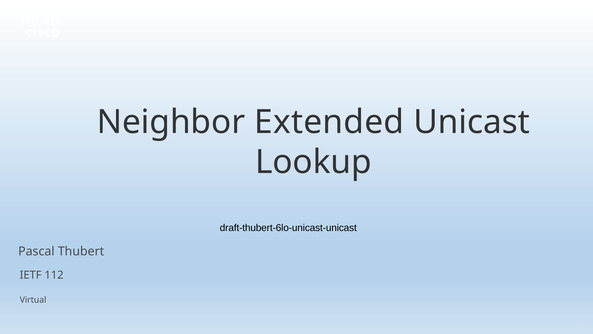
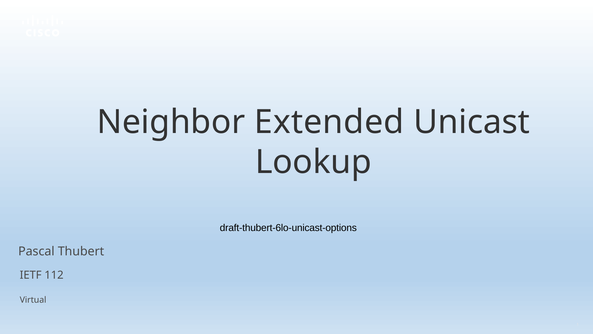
draft-thubert-6lo-unicast-unicast: draft-thubert-6lo-unicast-unicast -> draft-thubert-6lo-unicast-options (288, 228)
